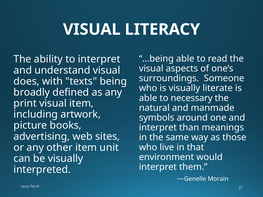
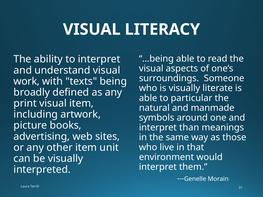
does: does -> work (27, 81)
necessary: necessary -> particular (192, 98)
